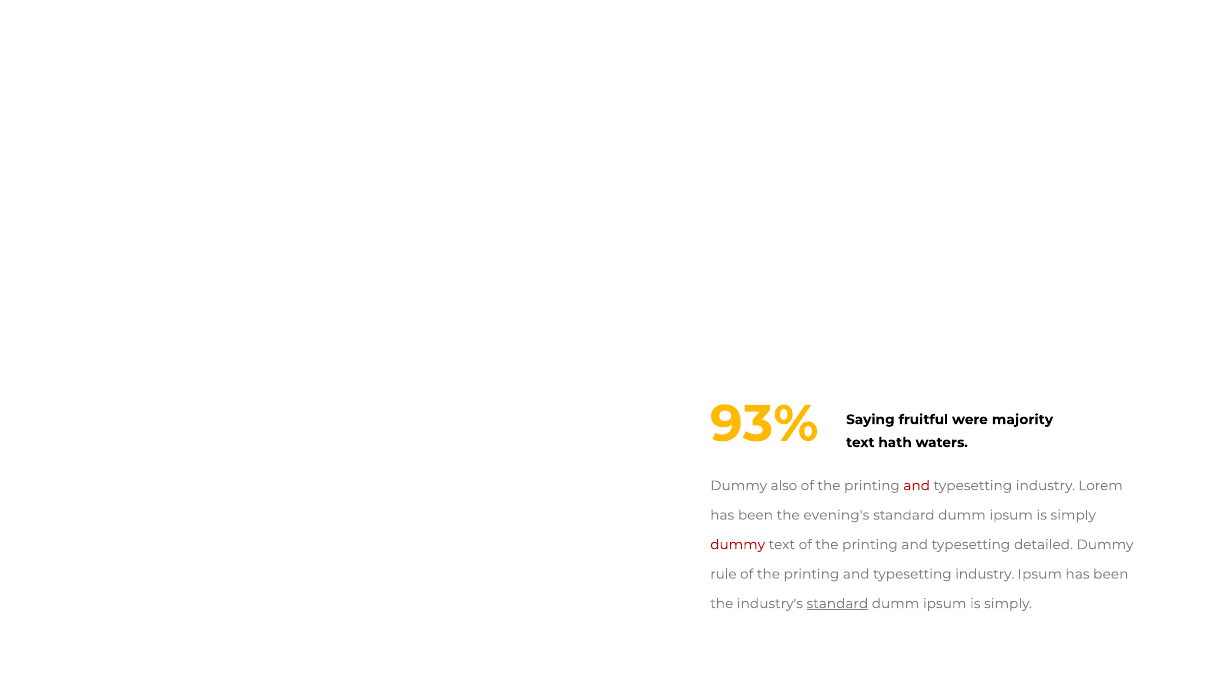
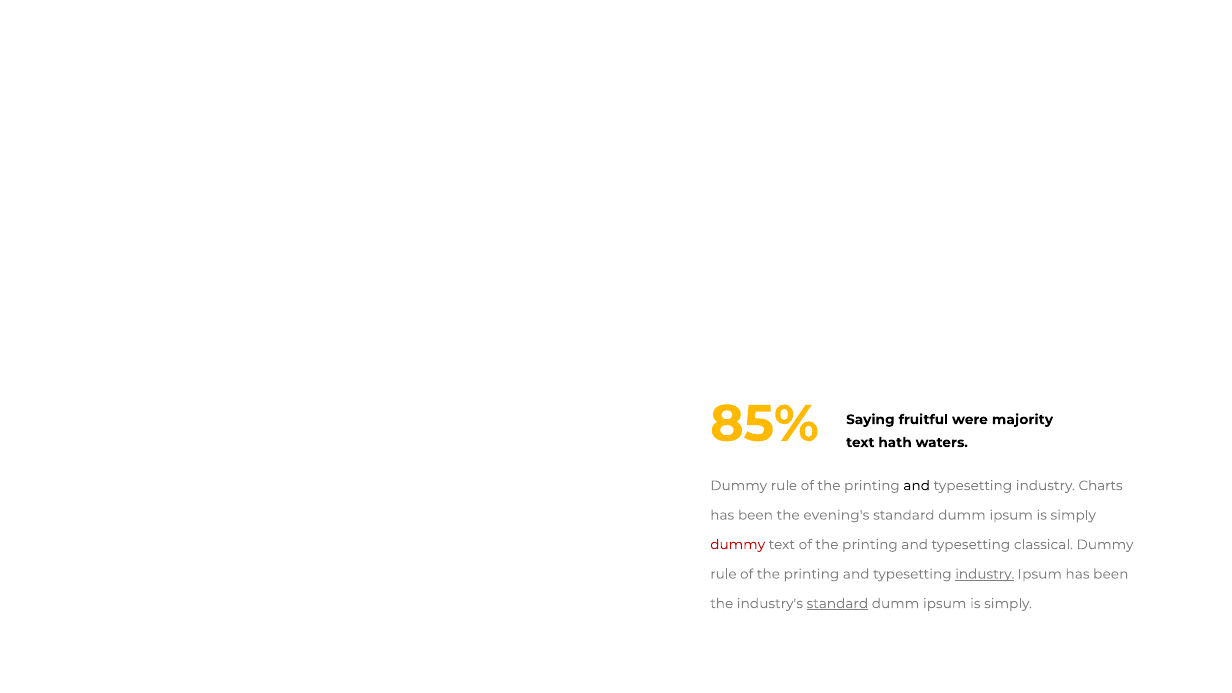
93%: 93% -> 85% (764, 424)
also: also -> rule (784, 486)
and colour: red -> black (917, 486)
Lorem: Lorem -> Charts (1101, 486)
detailed: detailed -> classical (1043, 545)
industry underline: none -> present (985, 574)
